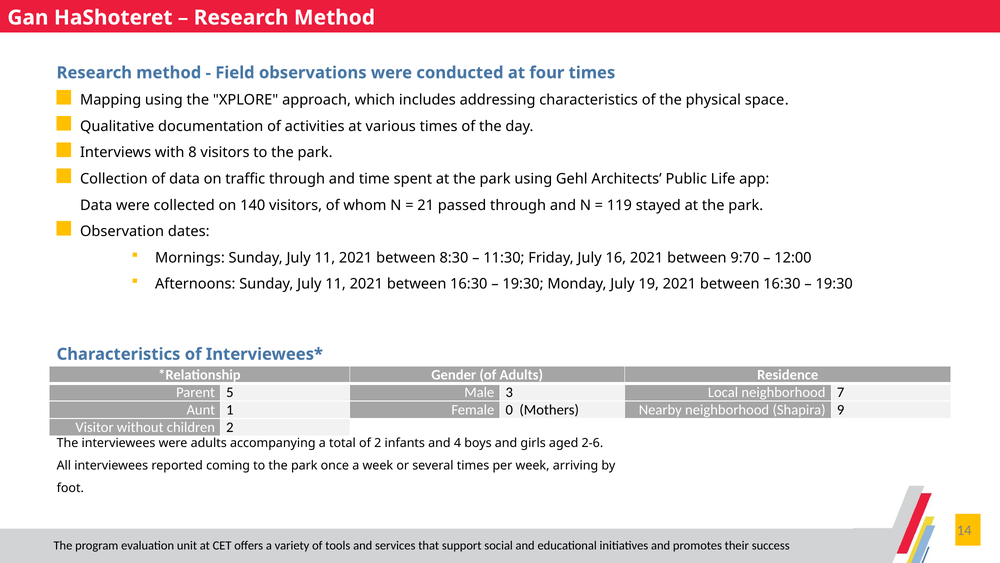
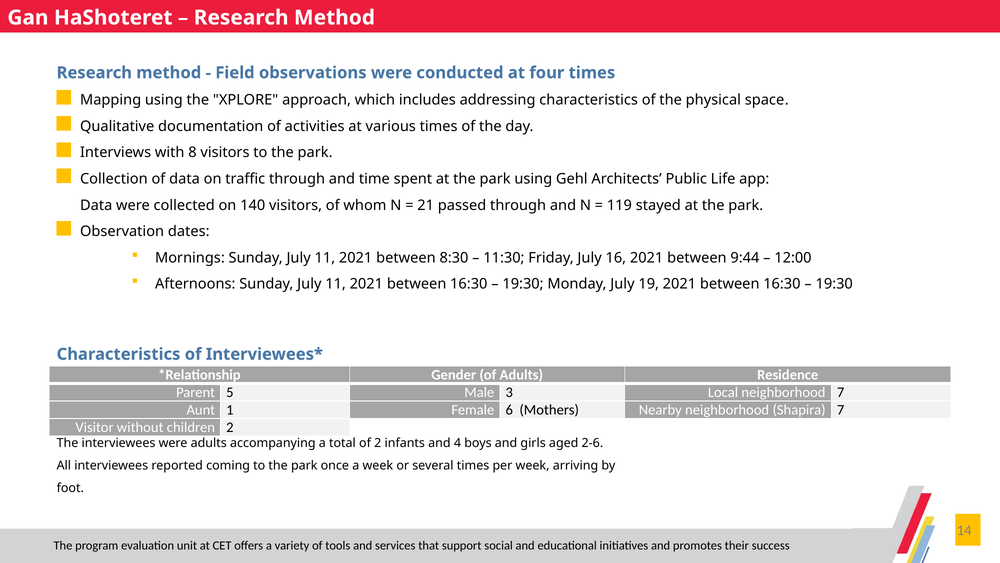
9:70: 9:70 -> 9:44 (745, 258)
0: 0 -> 6 (509, 410)
Shapira 9: 9 -> 7 (841, 410)
